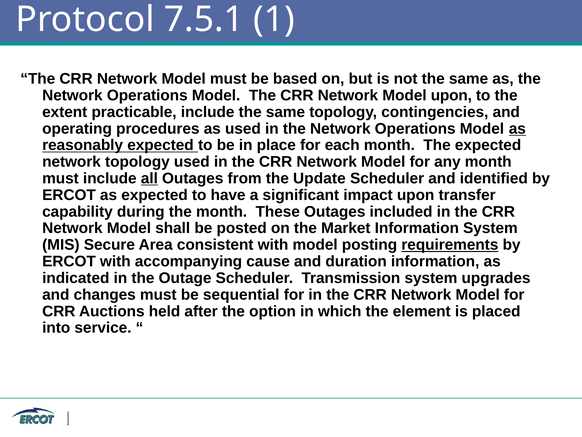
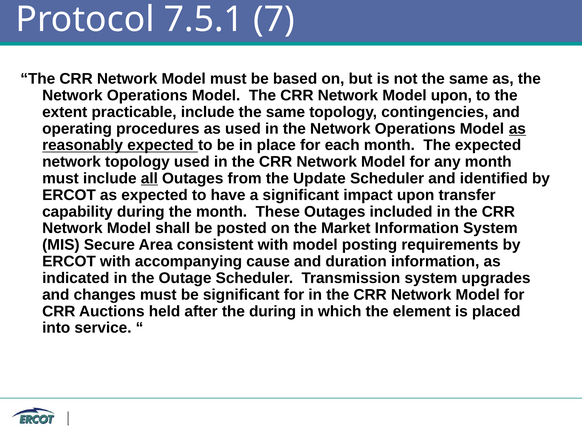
1: 1 -> 7 (274, 19)
requirements underline: present -> none (450, 245)
be sequential: sequential -> significant (241, 294)
the option: option -> during (273, 311)
